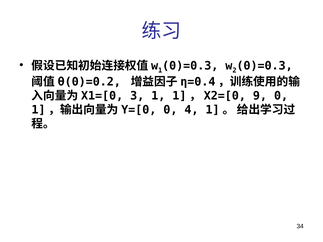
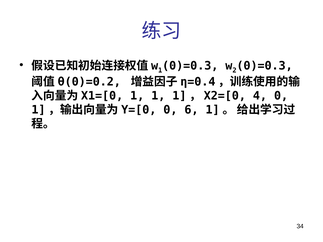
3: 3 -> 1 (137, 96)
9: 9 -> 4 (260, 96)
4: 4 -> 6 (191, 110)
